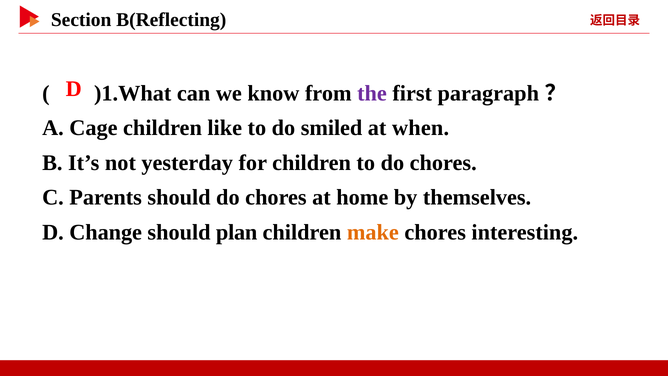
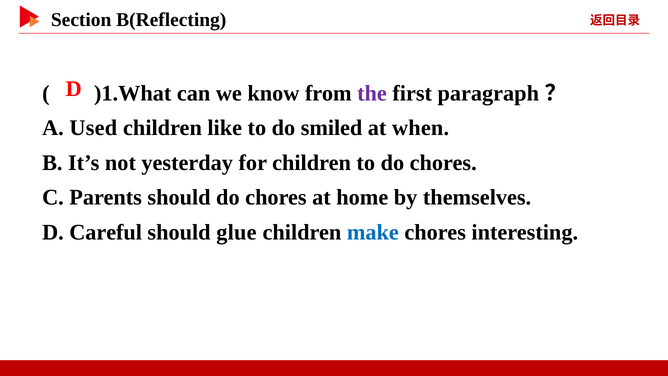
Cage: Cage -> Used (93, 128)
Change: Change -> Careful (106, 232)
plan: plan -> glue (236, 232)
make colour: orange -> blue (373, 232)
